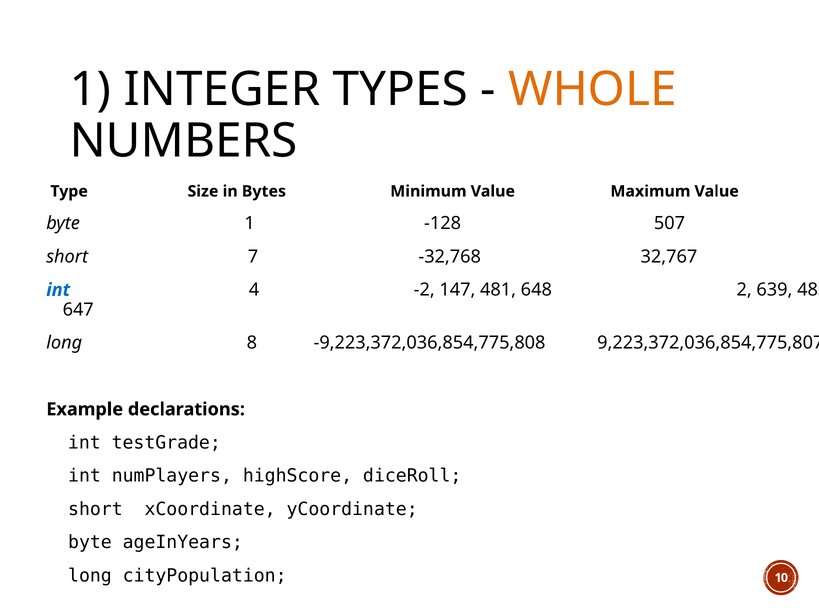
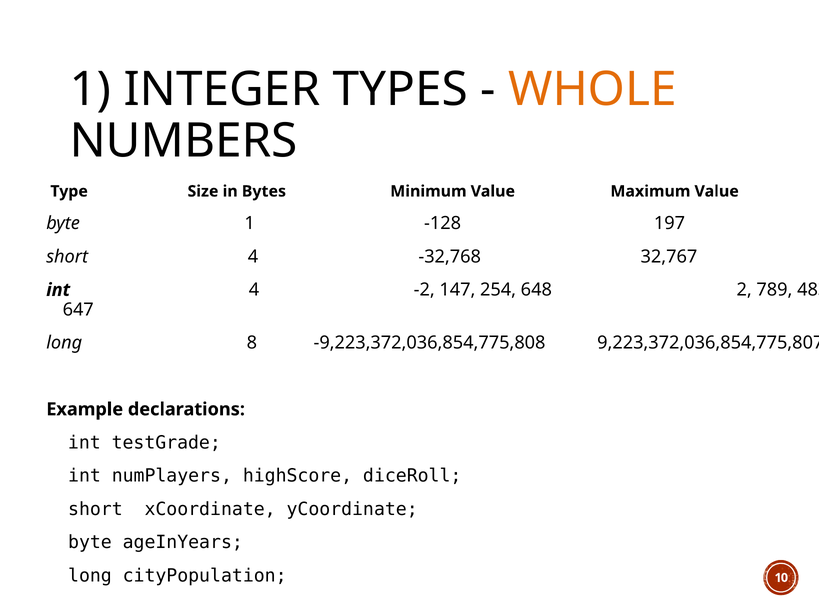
507: 507 -> 197 (669, 223)
short 7: 7 -> 4 (253, 257)
int colour: blue -> black (58, 290)
481: 481 -> 254 (498, 290)
639: 639 -> 789 (774, 290)
